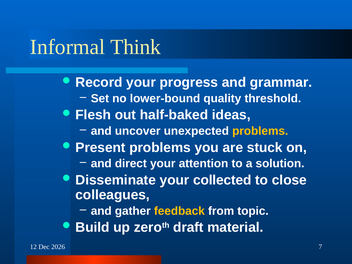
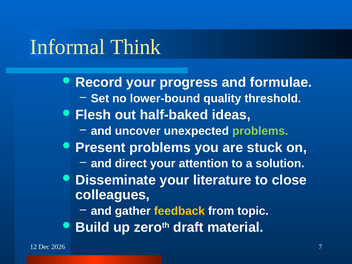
grammar: grammar -> formulae (281, 82)
problems colour: yellow -> light green (260, 131)
collected: collected -> literature (222, 180)
